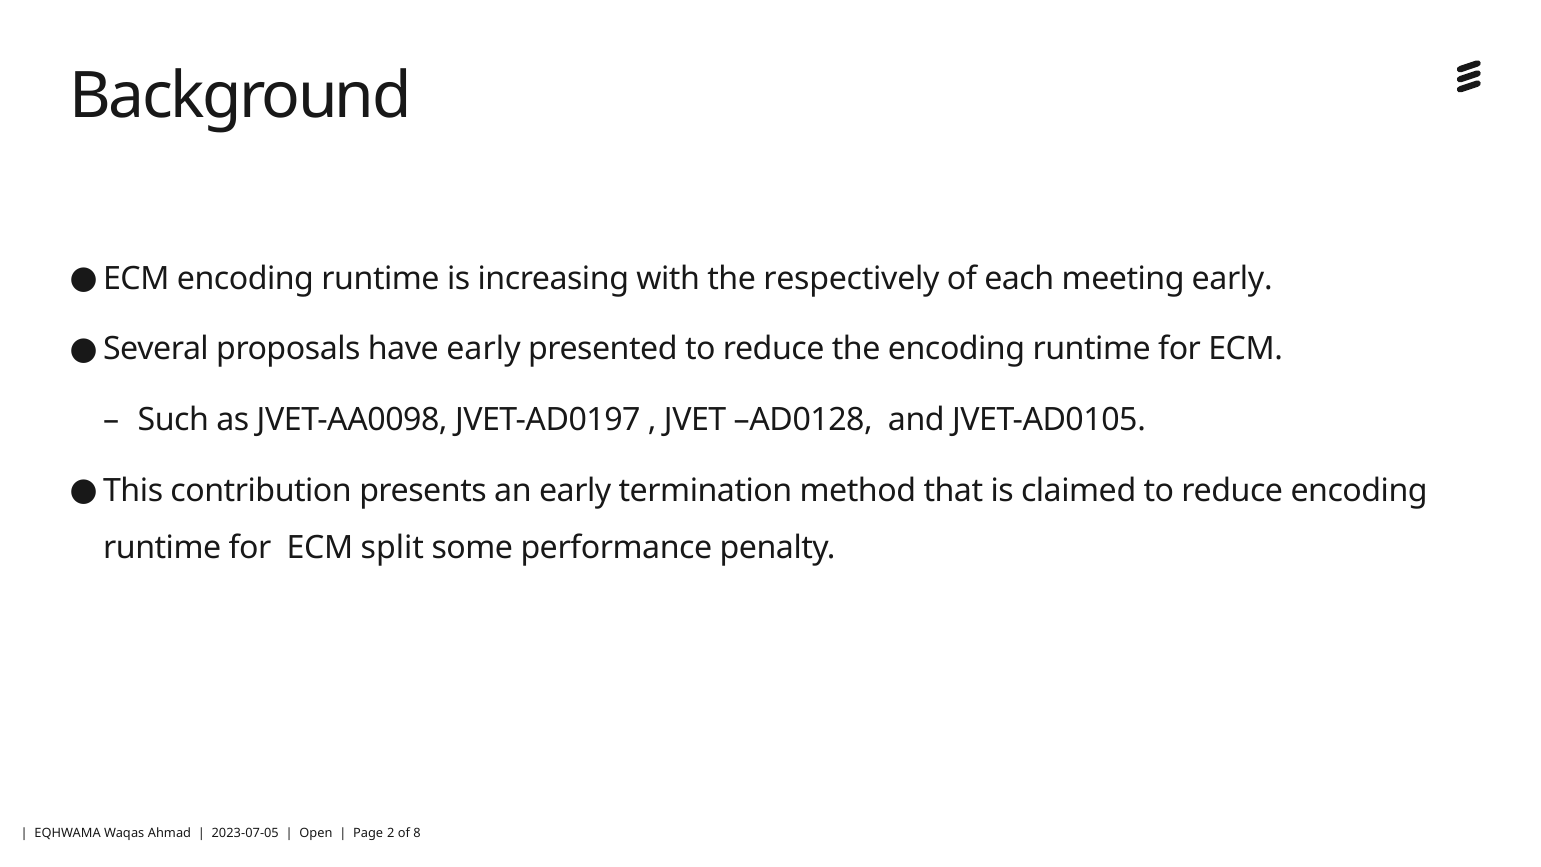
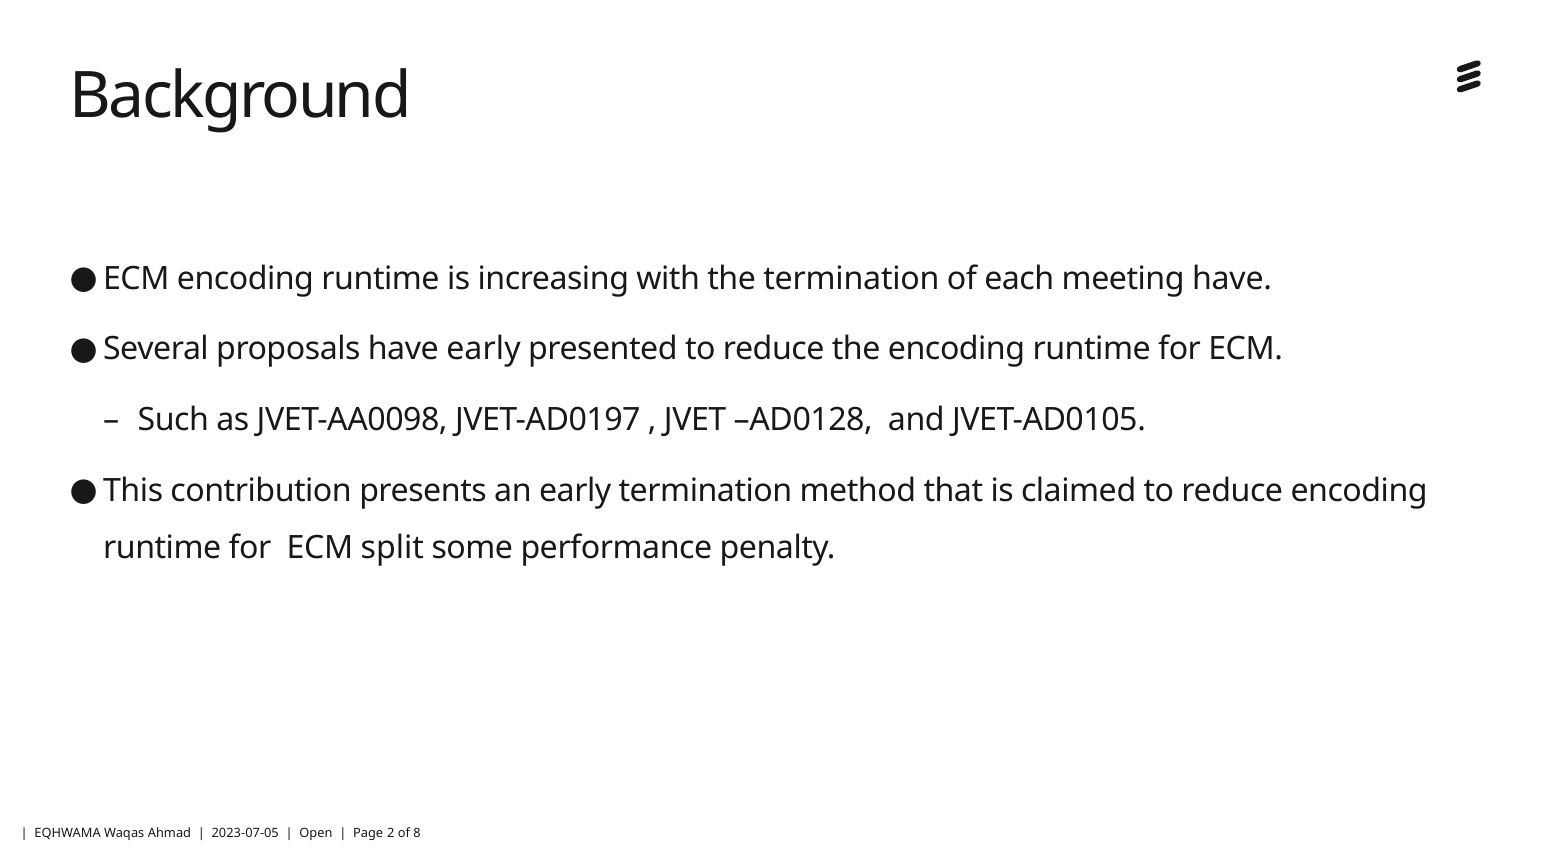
the respectively: respectively -> termination (851, 278)
meeting early: early -> have (1232, 278)
